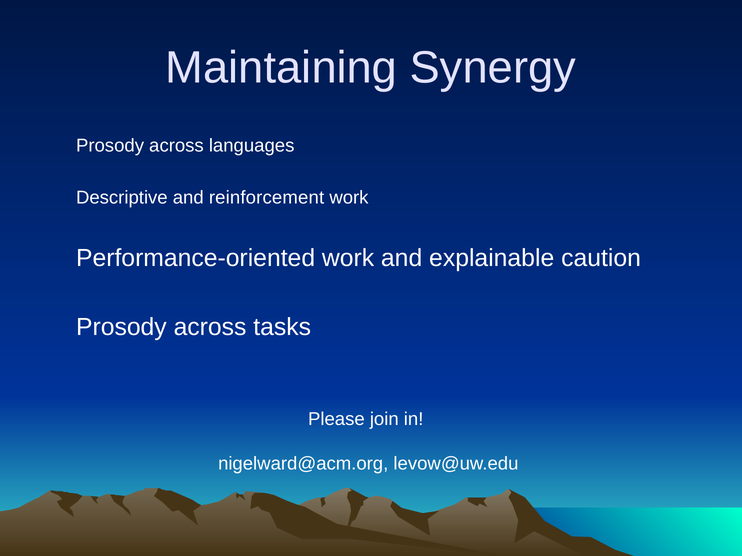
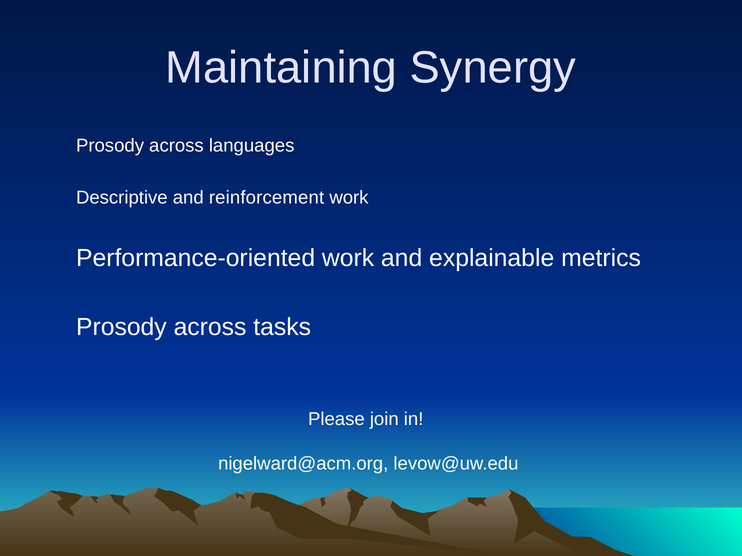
caution: caution -> metrics (601, 258)
